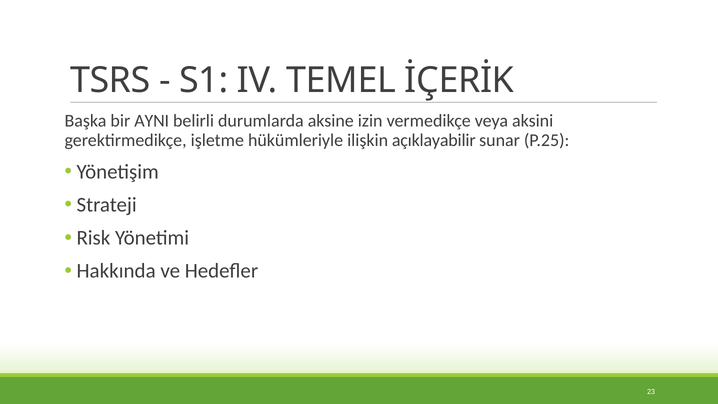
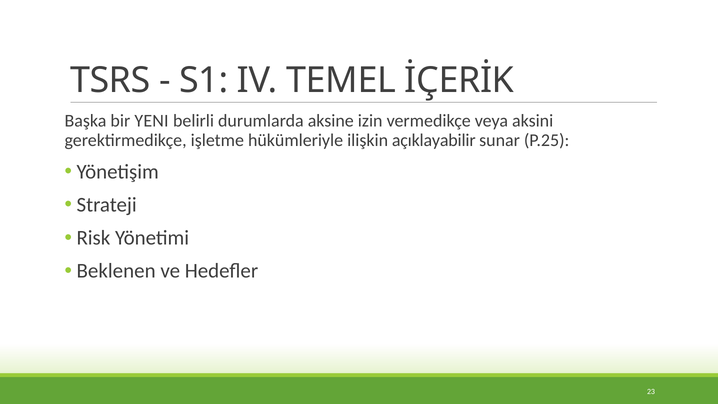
AYNI: AYNI -> YENI (152, 121)
Hakkında: Hakkında -> Beklenen (116, 271)
